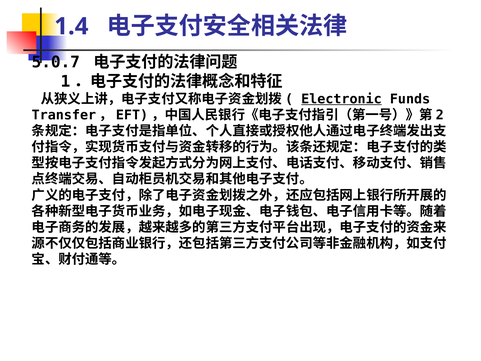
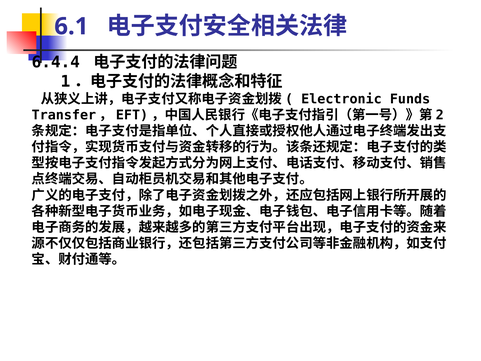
1.4: 1.4 -> 6.1 (71, 26)
5.0.7: 5.0.7 -> 6.4.4 (56, 62)
Electronic underline: present -> none (341, 99)
